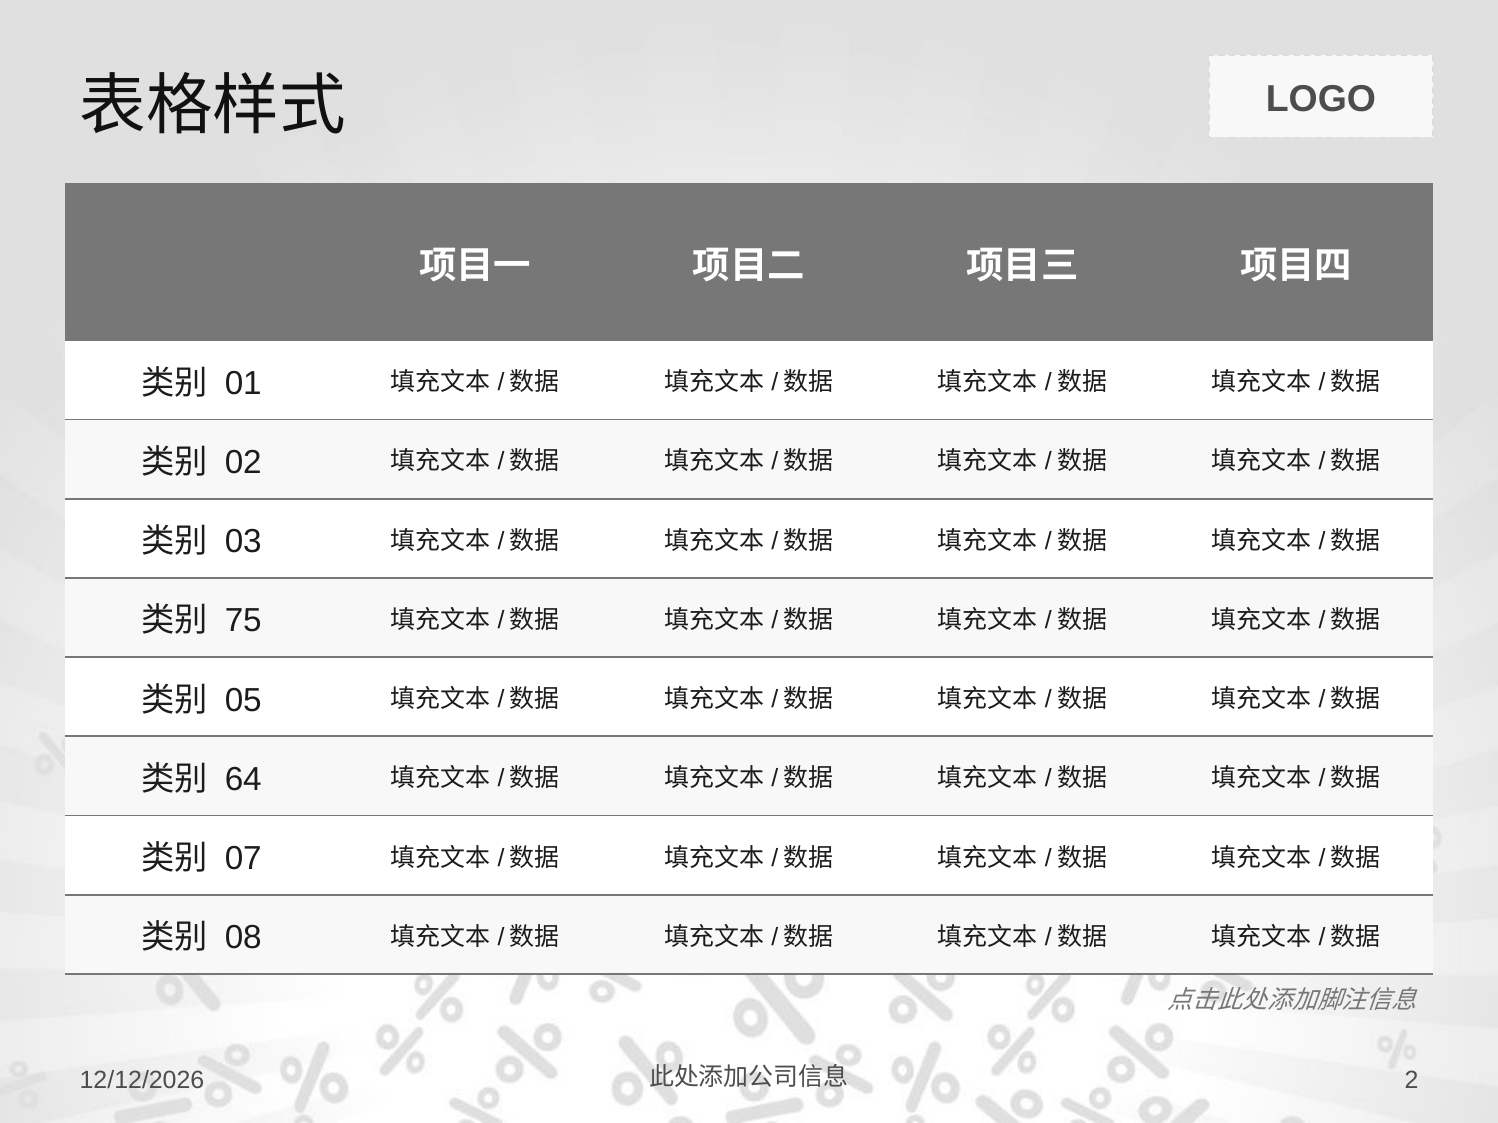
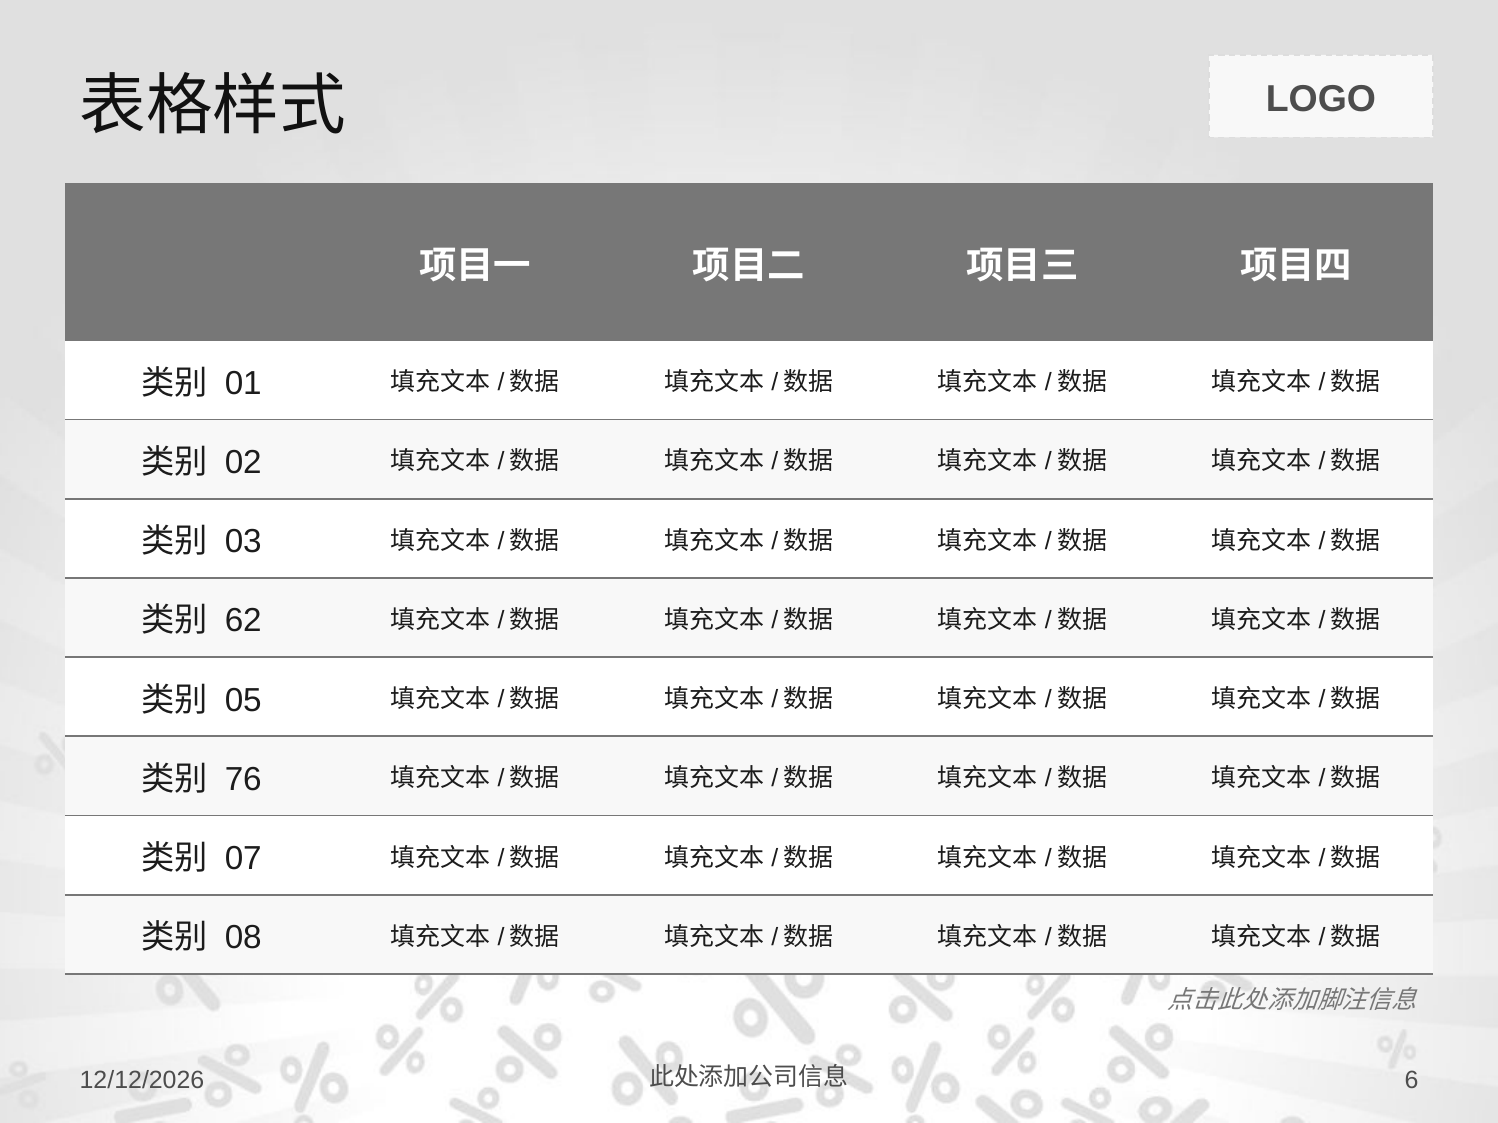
75: 75 -> 62 (243, 621)
64: 64 -> 76 (243, 780)
2: 2 -> 6 (1411, 1081)
